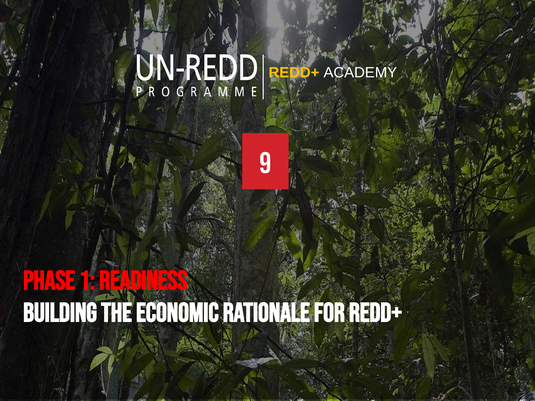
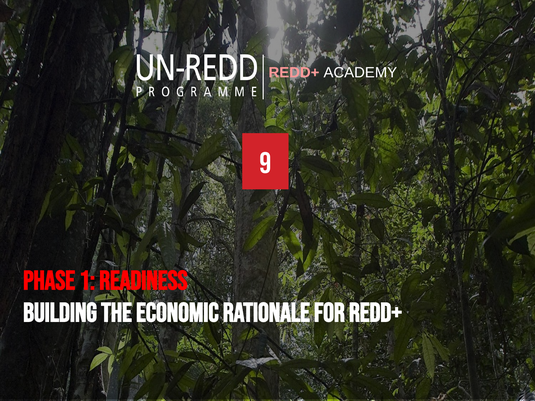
REDD+ colour: yellow -> pink (294, 73)
